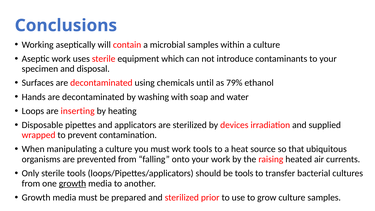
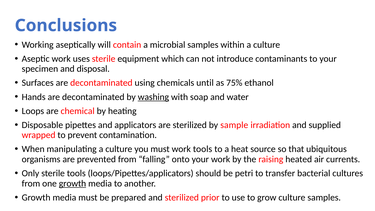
79%: 79% -> 75% (234, 83)
washing underline: none -> present (153, 97)
inserting: inserting -> chemical (78, 111)
devices: devices -> sample (234, 125)
be tools: tools -> petri (244, 173)
